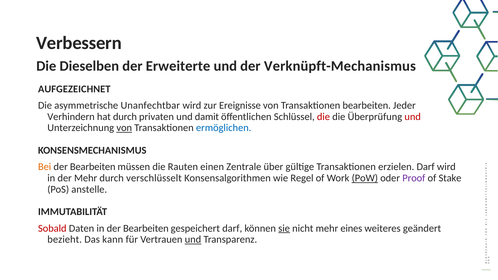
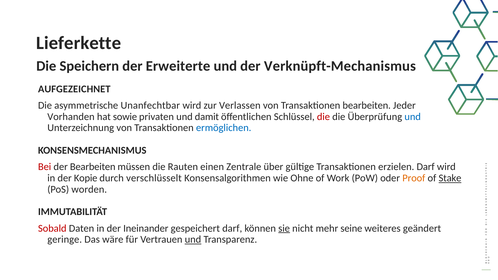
Verbessern: Verbessern -> Lieferkette (79, 43)
Dieselben: Dieselben -> Speichern (89, 66)
Ereignisse: Ereignisse -> Verlassen (240, 106)
Verhindern: Verhindern -> Vorhanden (71, 117)
hat durch: durch -> sowie (125, 117)
und colour: red -> blue (413, 117)
von underline: present -> none (124, 128)
Bei colour: orange -> red (45, 167)
der Mehr: Mehr -> Kopie (86, 178)
Regel: Regel -> Ohne (302, 178)
PoW underline: present -> none (365, 178)
Proof colour: purple -> orange (414, 178)
Stake underline: none -> present (450, 178)
anstelle: anstelle -> worden (89, 189)
in der Bearbeiten: Bearbeiten -> Ineinander (146, 228)
eines: eines -> seine (351, 228)
bezieht: bezieht -> geringe (65, 240)
kann: kann -> wäre (113, 240)
